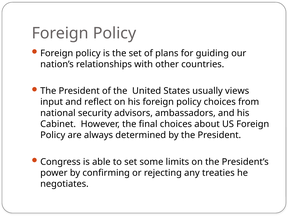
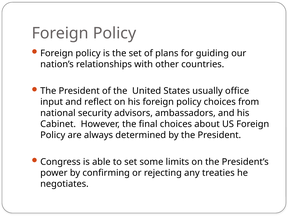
views: views -> office (237, 91)
